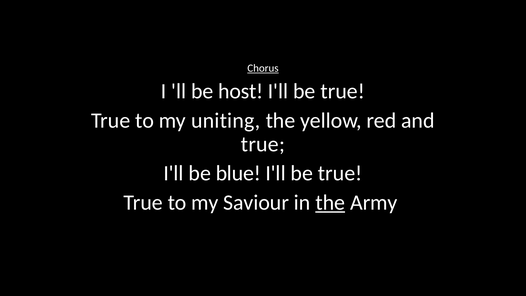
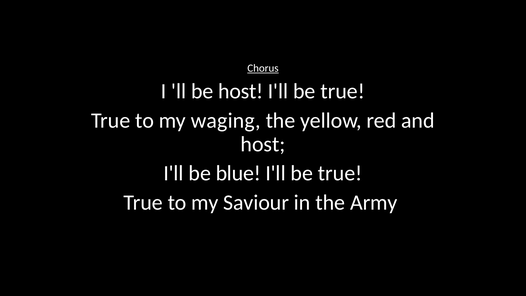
uniting: uniting -> waging (226, 120)
true: true -> host (263, 144)
the underline: present -> none (330, 202)
